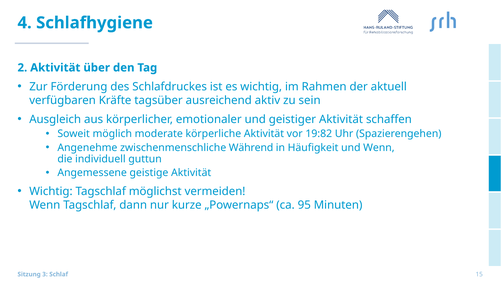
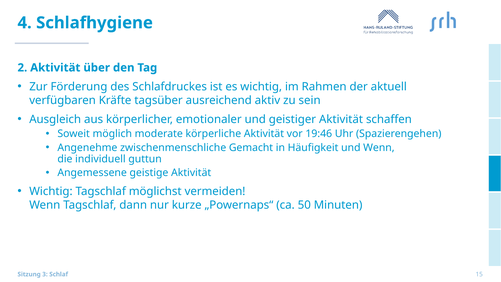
19:82: 19:82 -> 19:46 (319, 134)
Während: Während -> Gemacht (251, 148)
95: 95 -> 50 (304, 205)
